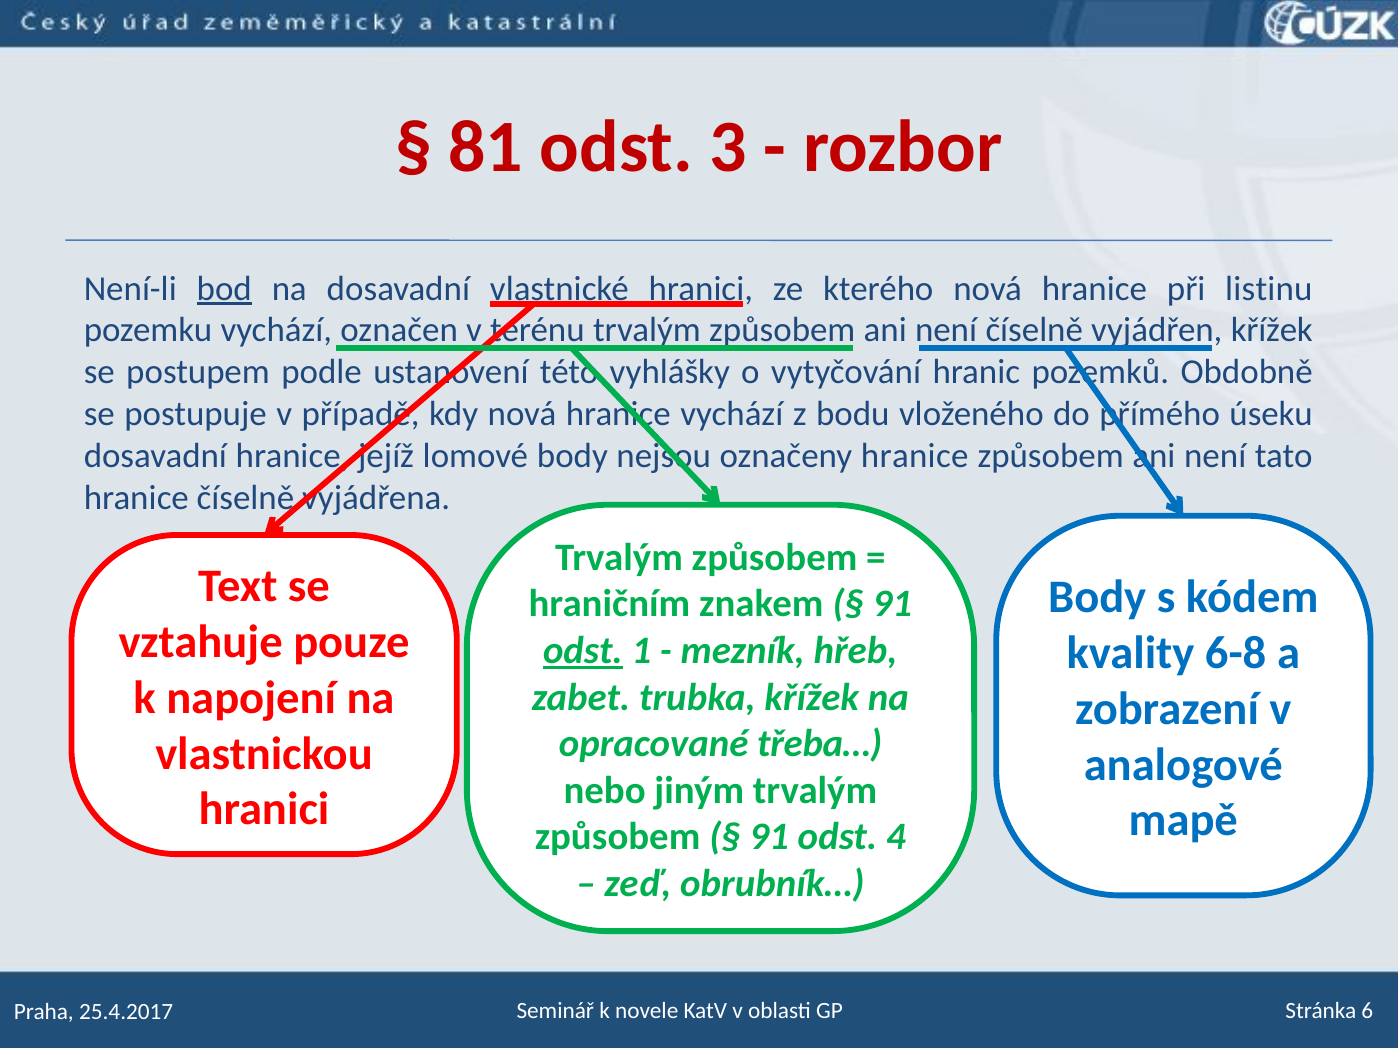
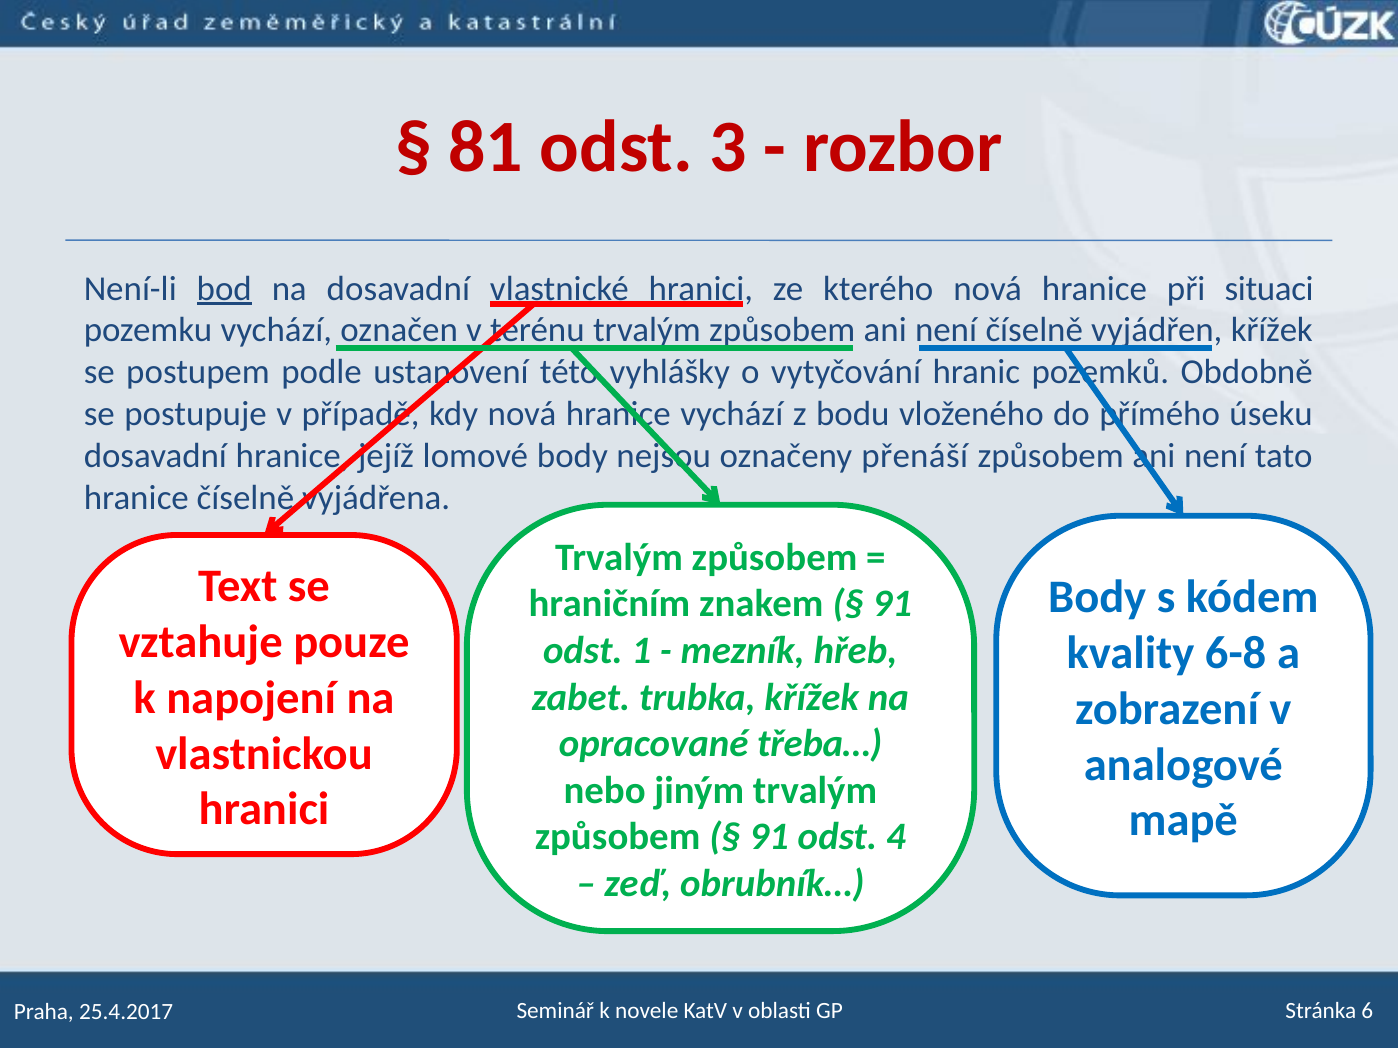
listinu: listinu -> situaci (1269, 289)
označeny hranice: hranice -> přenáší (915, 456)
odst underline: present -> none (583, 651)
